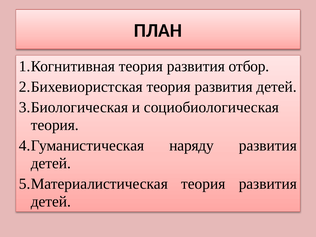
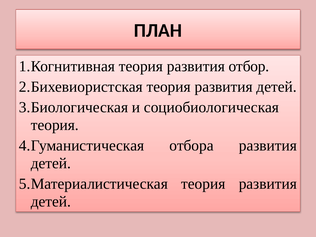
наряду: наряду -> отбора (191, 146)
